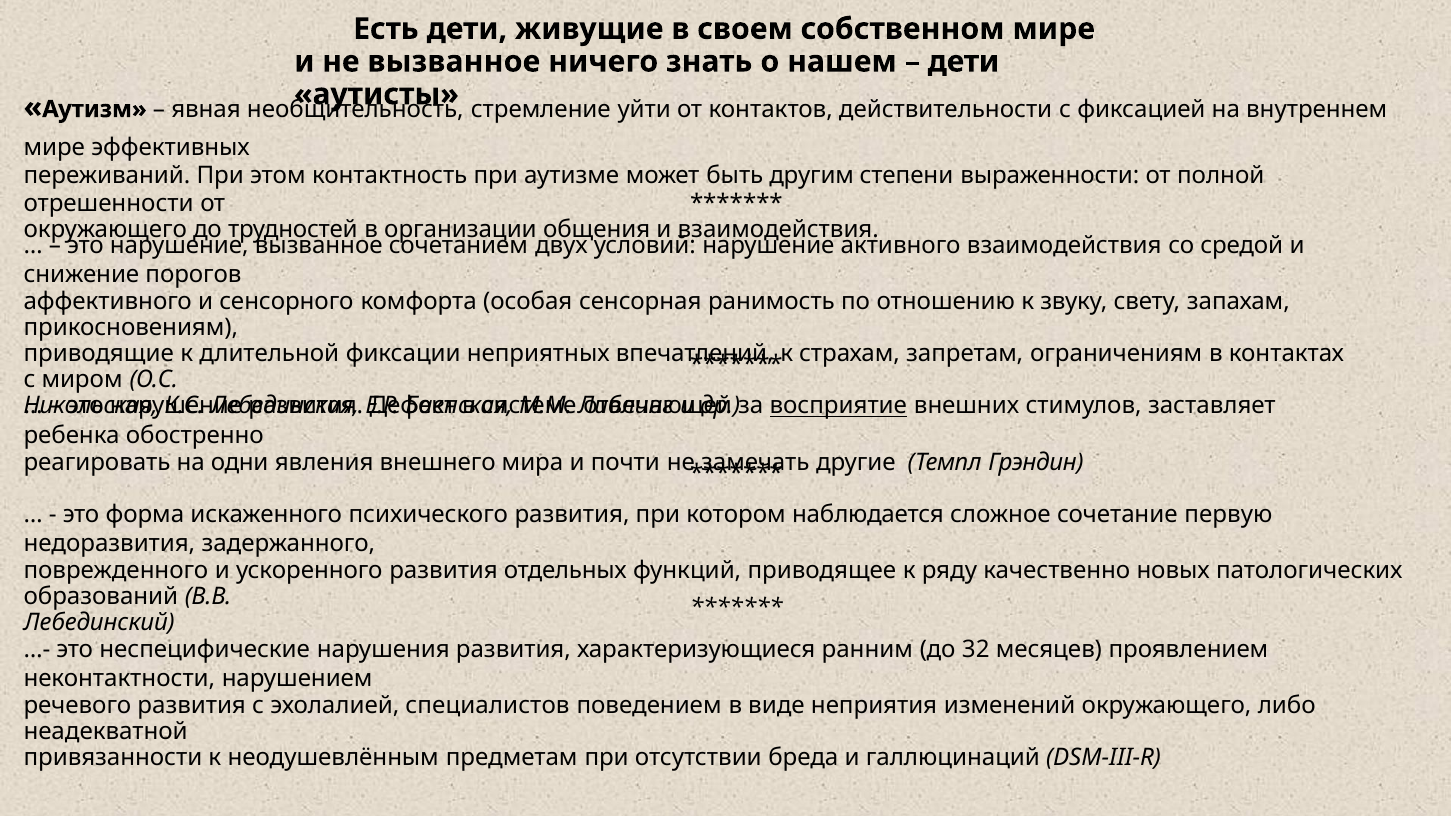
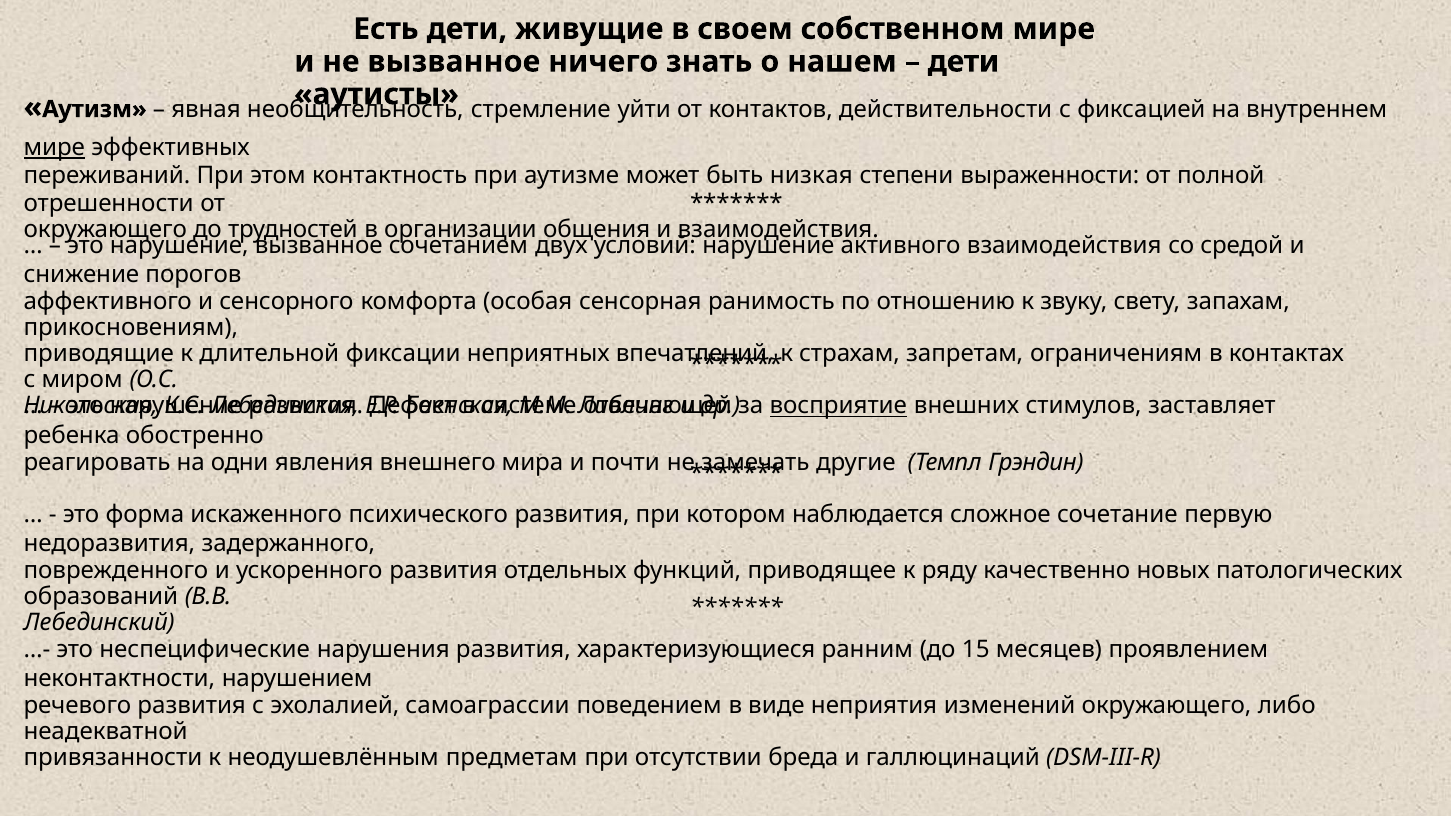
мире underline: none -> present (54, 147)
другим: другим -> низкая (811, 176)
32: 32 -> 15 (976, 649)
специалистов: специалистов -> самоаграссии (488, 706)
